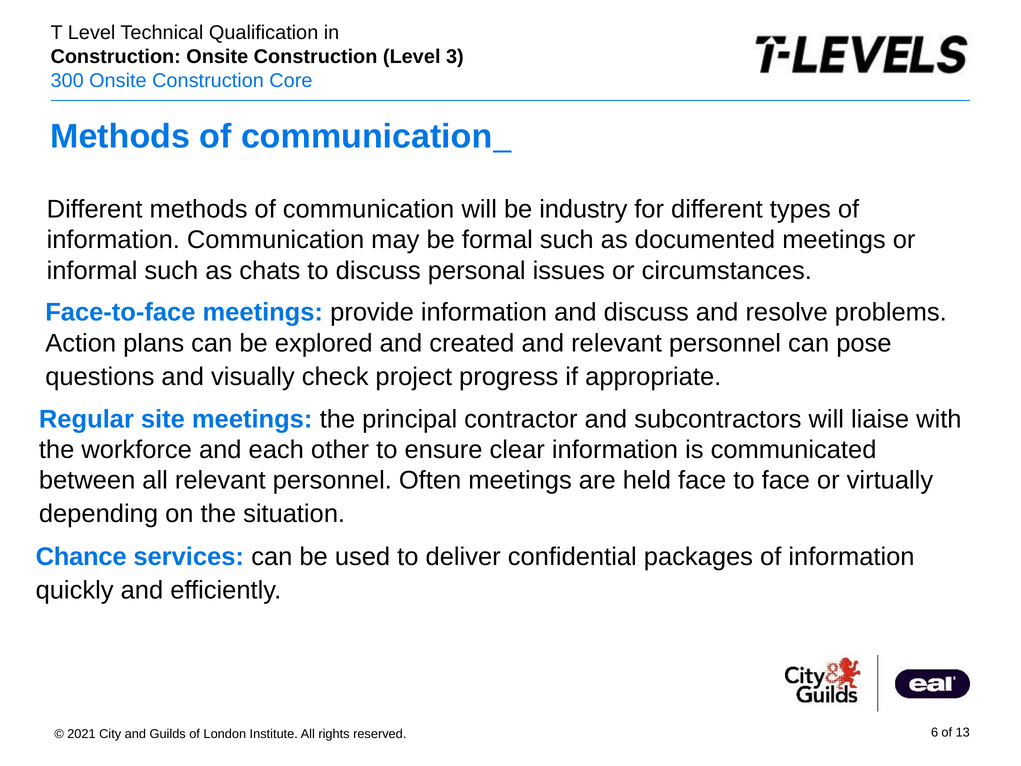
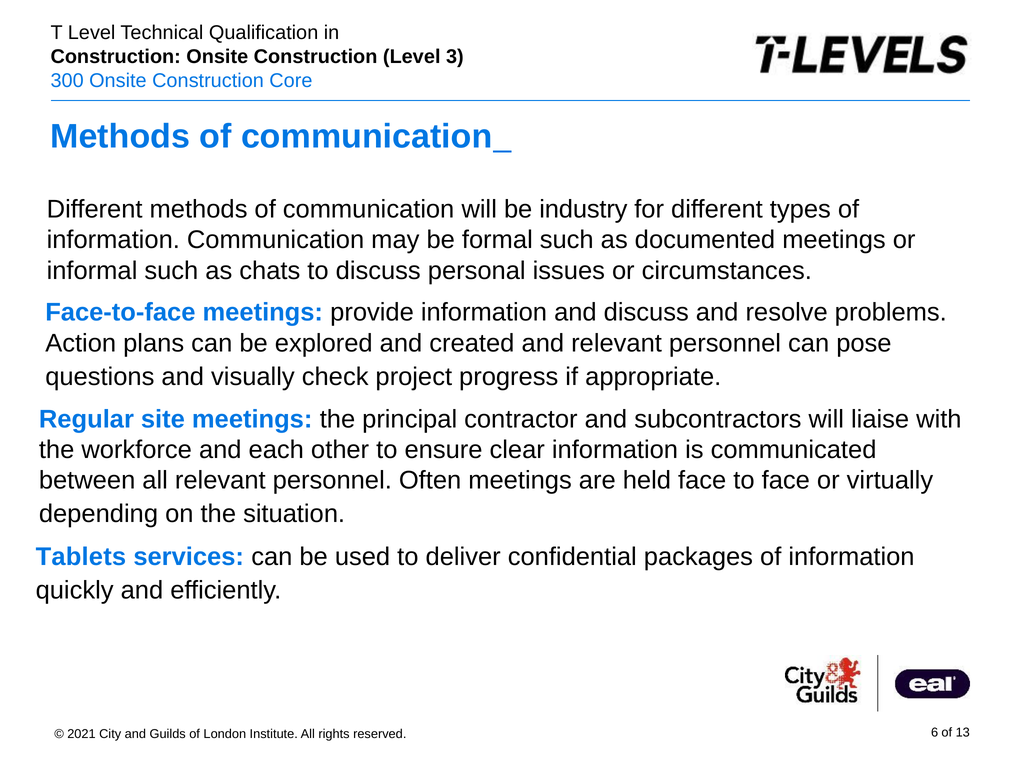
Chance: Chance -> Tablets (81, 556)
